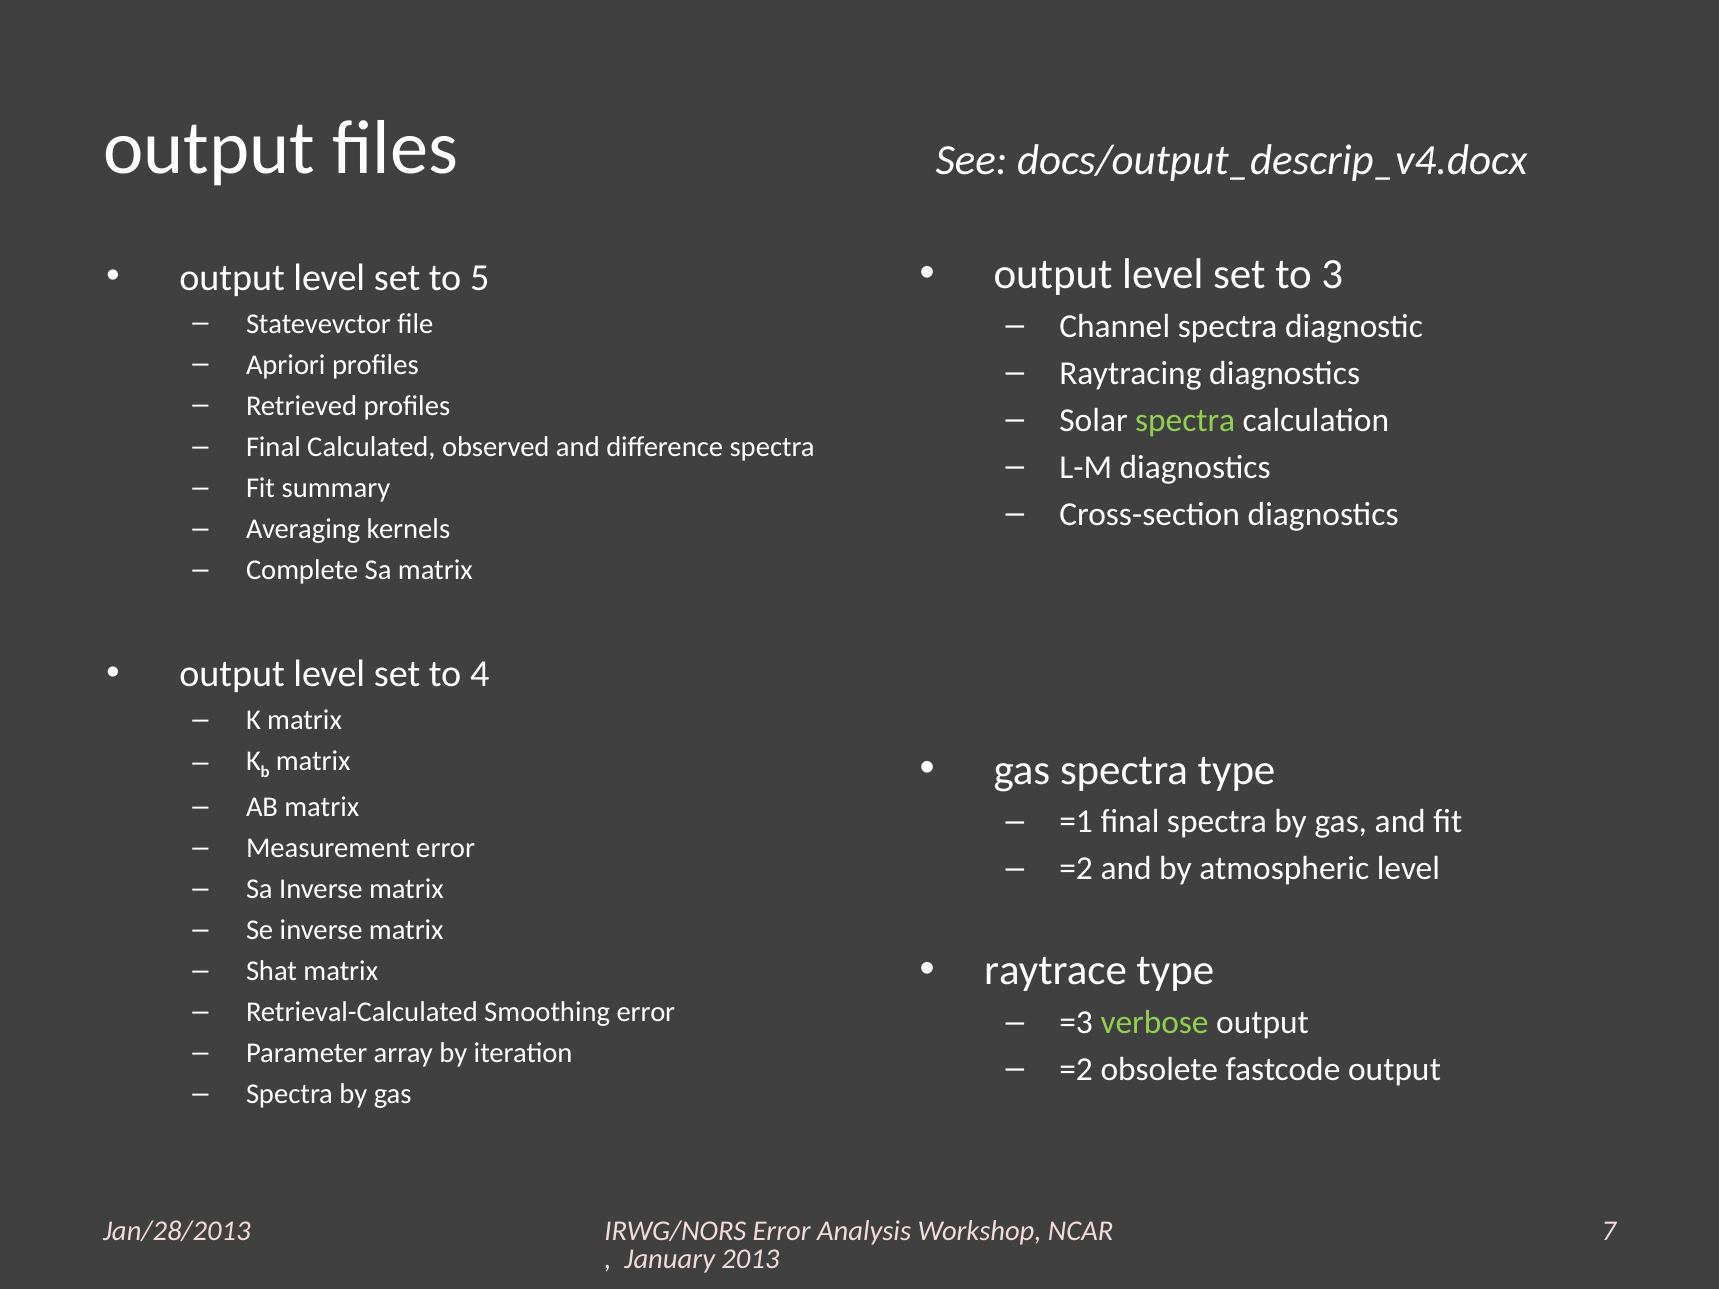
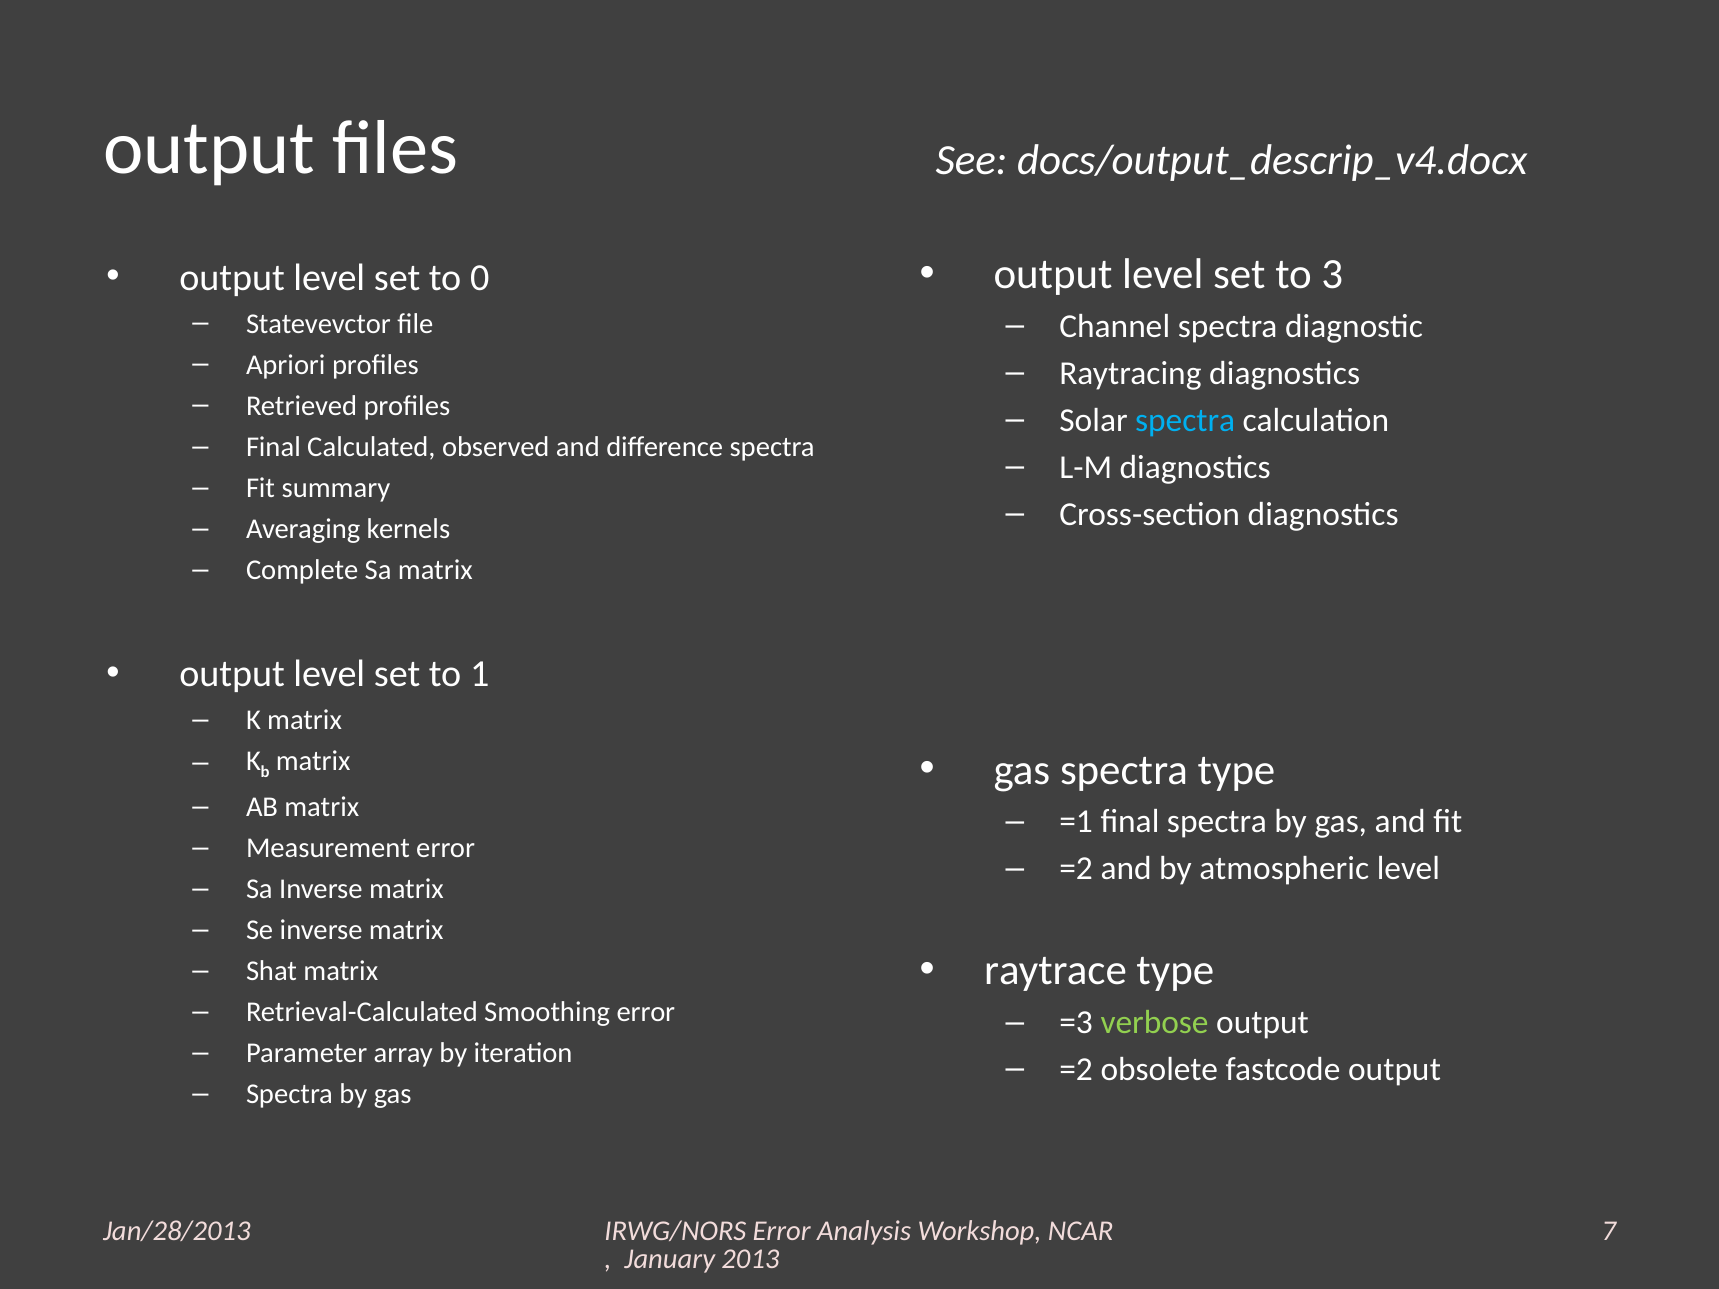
5: 5 -> 0 (480, 278)
spectra colour: light green -> light blue (1185, 420)
4: 4 -> 1 (480, 674)
